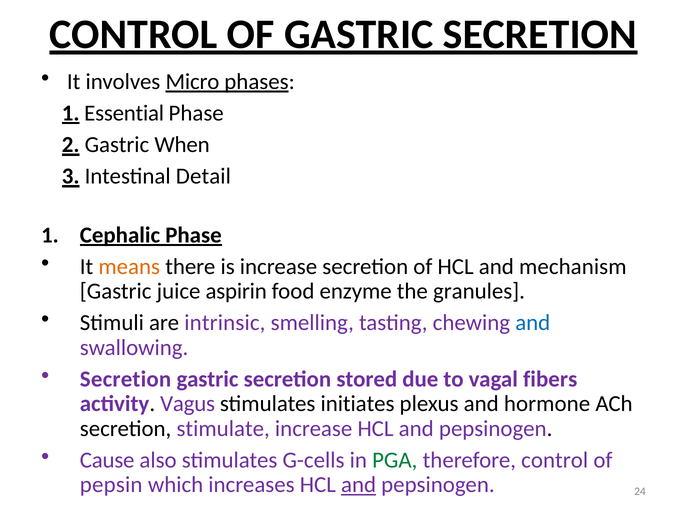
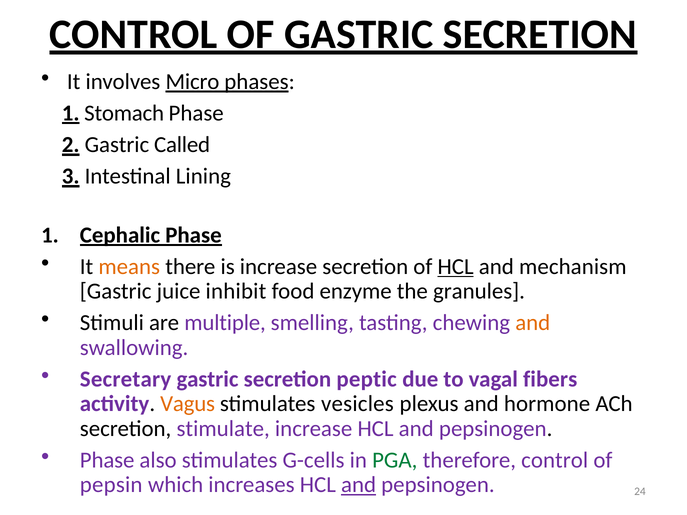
Essential: Essential -> Stomach (124, 113)
When: When -> Called (182, 145)
Detail: Detail -> Lining (203, 176)
HCL underline: none -> present (456, 267)
aspirin: aspirin -> inhibit (236, 292)
intrinsic: intrinsic -> multiple (225, 323)
and colour: blue -> orange (533, 323)
Secretion: Secretion -> Secretary (126, 379)
stored: stored -> peptic (367, 379)
Vagus colour: purple -> orange (188, 404)
initiates: initiates -> vesicles (357, 404)
Cause: Cause -> Phase (107, 460)
